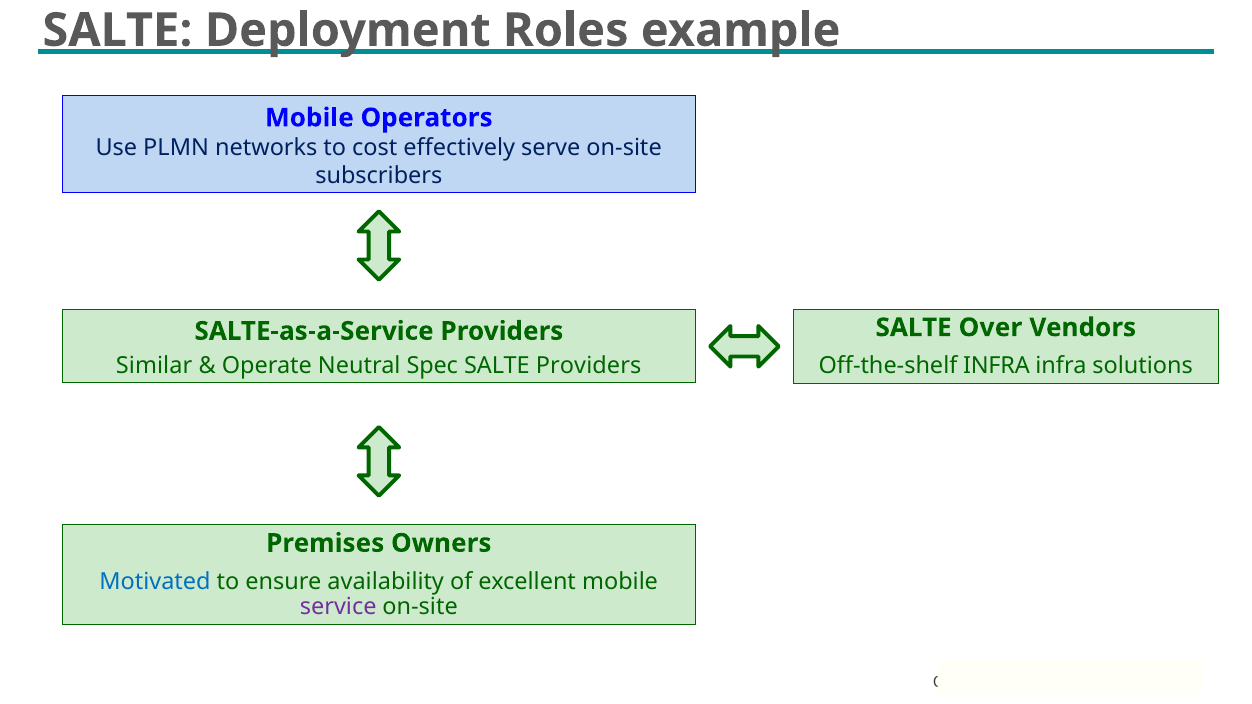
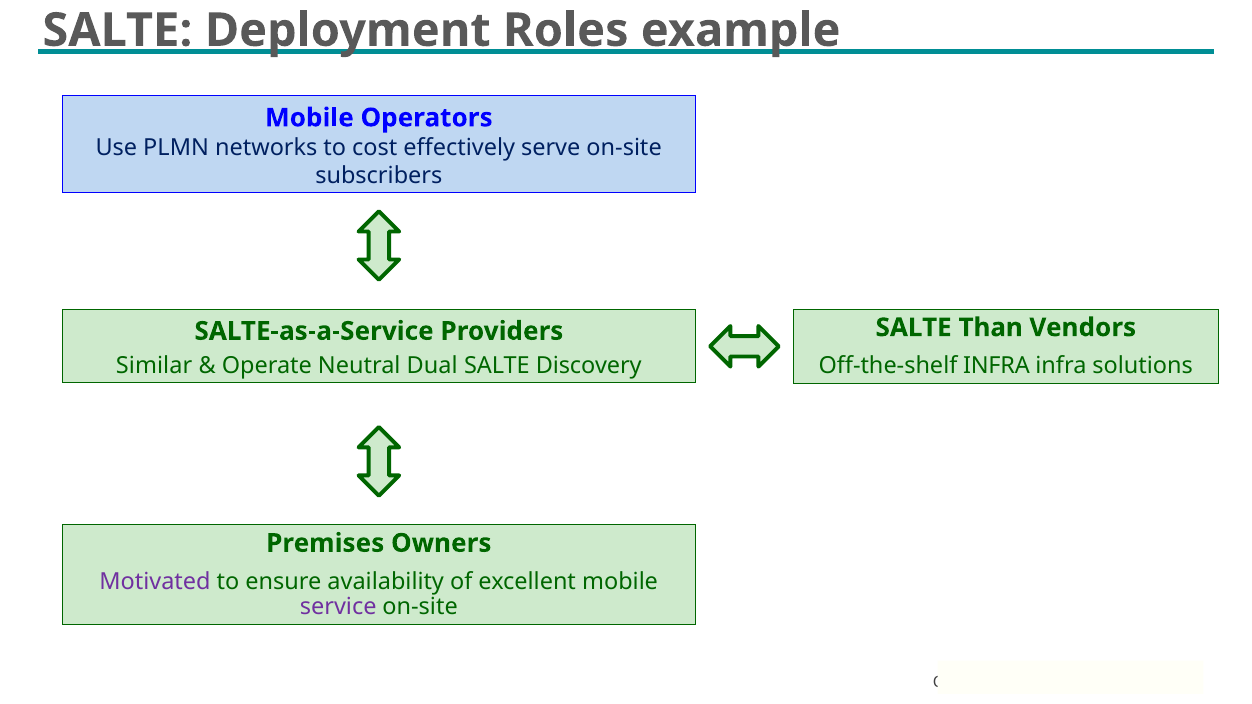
Over: Over -> Than (991, 328)
Spec: Spec -> Dual (432, 366)
SALTE Providers: Providers -> Discovery (589, 366)
Motivated colour: blue -> purple (155, 582)
